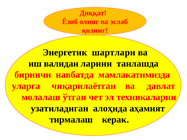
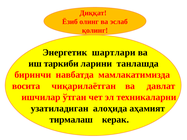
валидан: валидан -> таркиби (61, 64)
уларга: уларга -> восита (26, 86)
молалаш: молалаш -> ишчилар (41, 97)
